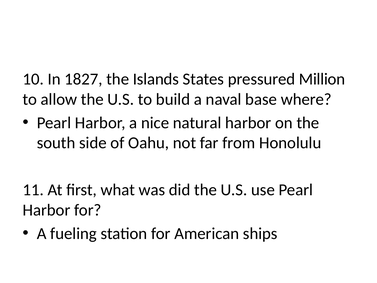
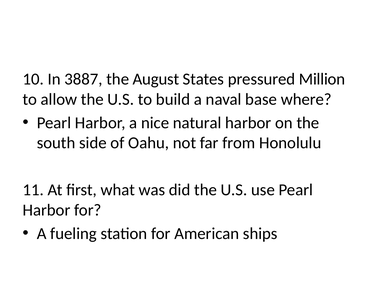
1827: 1827 -> 3887 (83, 79)
Islands: Islands -> August (156, 79)
